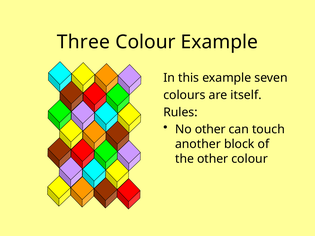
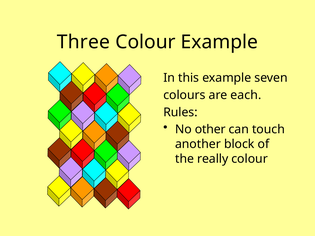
itself: itself -> each (246, 95)
the other: other -> really (213, 159)
